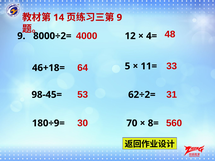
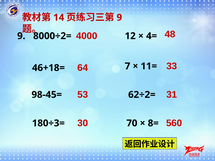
5: 5 -> 7 (127, 66)
180÷9=: 180÷9= -> 180÷3= (48, 123)
